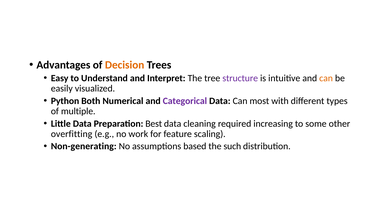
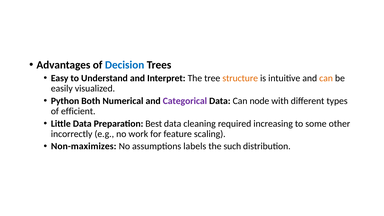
Decision colour: orange -> blue (125, 65)
structure colour: purple -> orange (240, 78)
most: most -> node (259, 101)
multiple: multiple -> efficient (78, 111)
overfitting: overfitting -> incorrectly (72, 134)
Non-generating: Non-generating -> Non-maximizes (84, 146)
based: based -> labels (195, 146)
